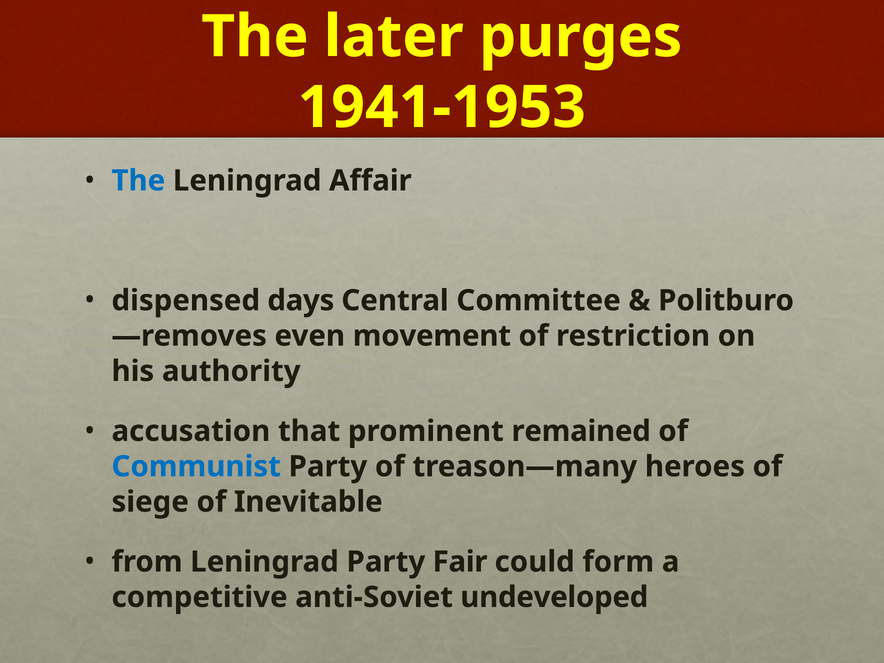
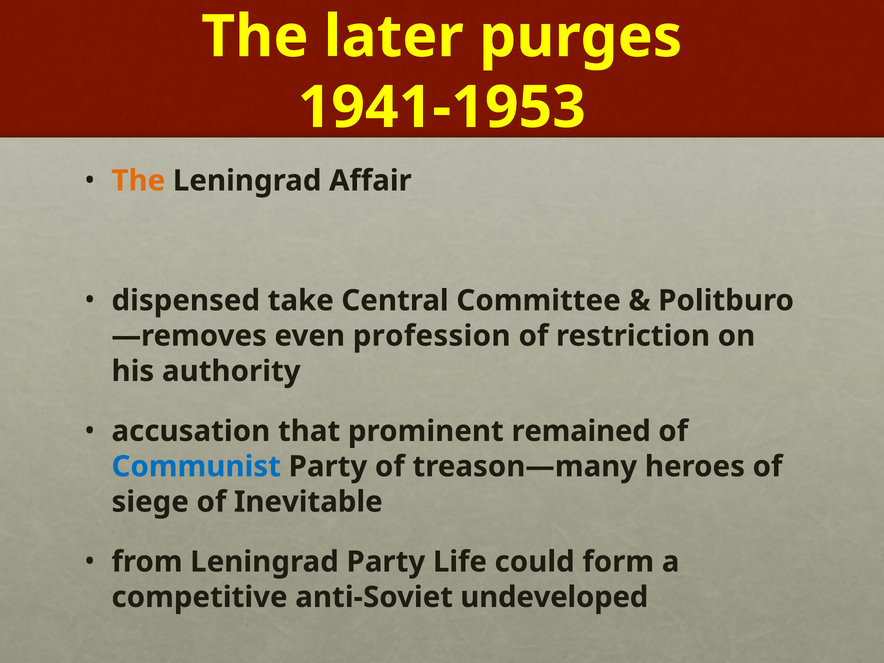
The colour: blue -> orange (138, 181)
days: days -> take (301, 301)
movement: movement -> profession (432, 336)
Fair: Fair -> Life (460, 562)
